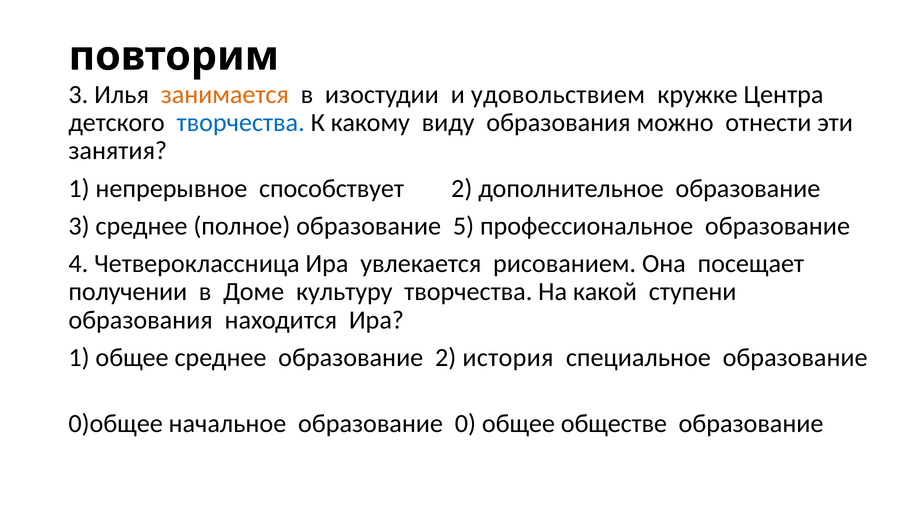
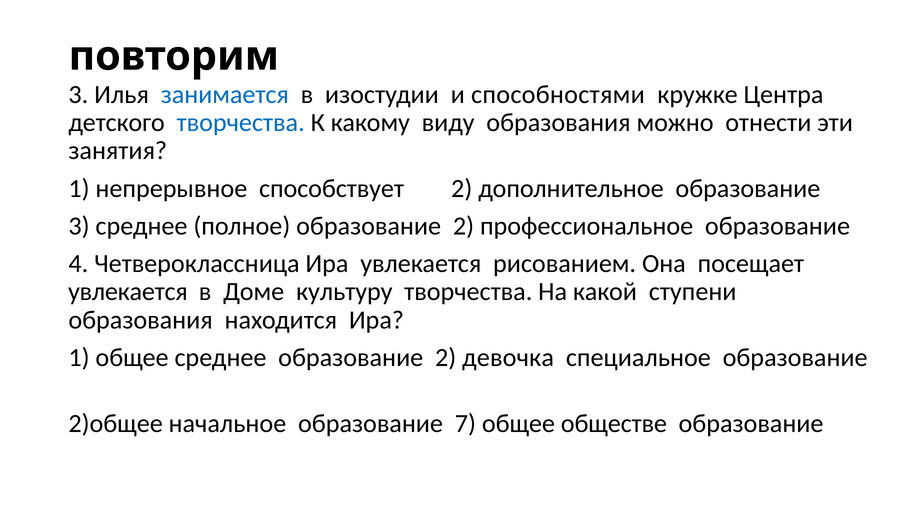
занимается colour: orange -> blue (225, 94)
удовольствием: удовольствием -> способностями (558, 94)
полное образование 5: 5 -> 2 (464, 226)
получении: получении -> увлекается (128, 292)
история: история -> девочка (508, 358)
0)общее: 0)общее -> 2)общее (116, 424)
0: 0 -> 7 (465, 424)
